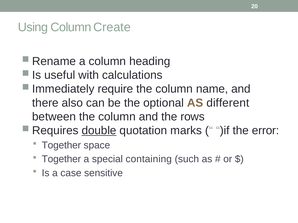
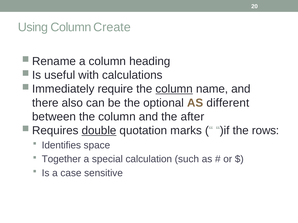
column underline: none -> present (174, 89)
rows: rows -> after (192, 117)
error: error -> rows (266, 131)
Together: Together -> Identifies (61, 146)
containing: containing -> calculation (149, 159)
